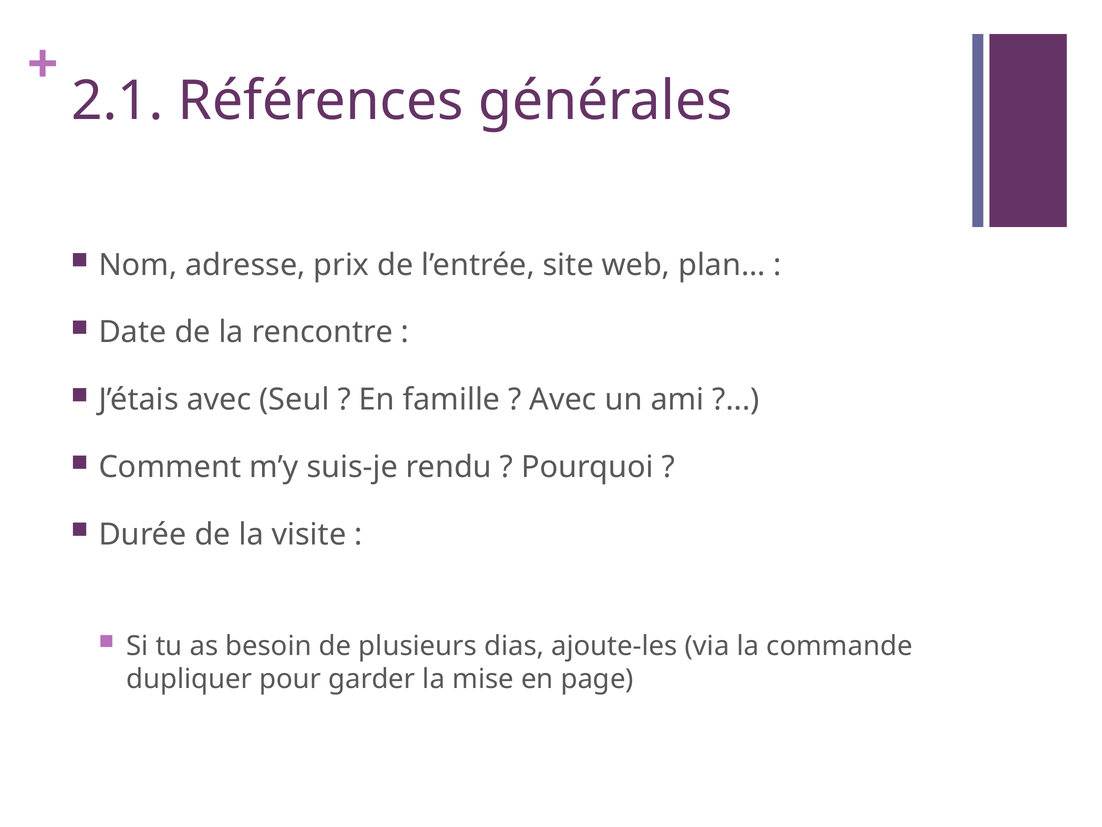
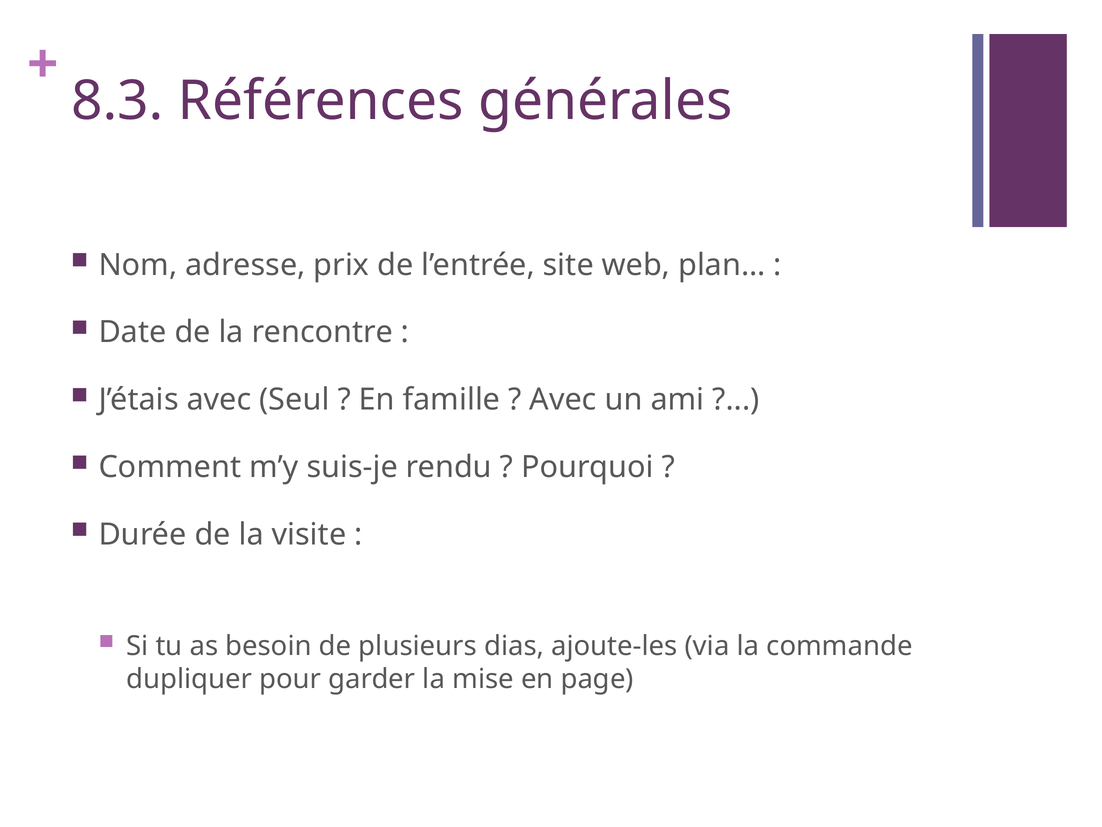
2.1: 2.1 -> 8.3 (117, 101)
